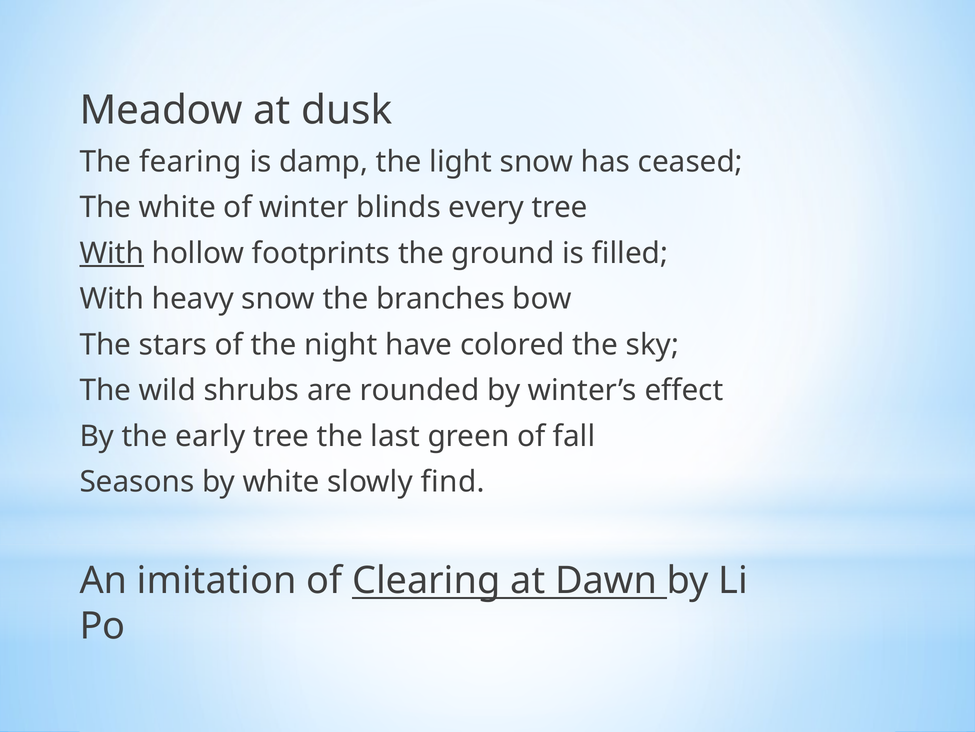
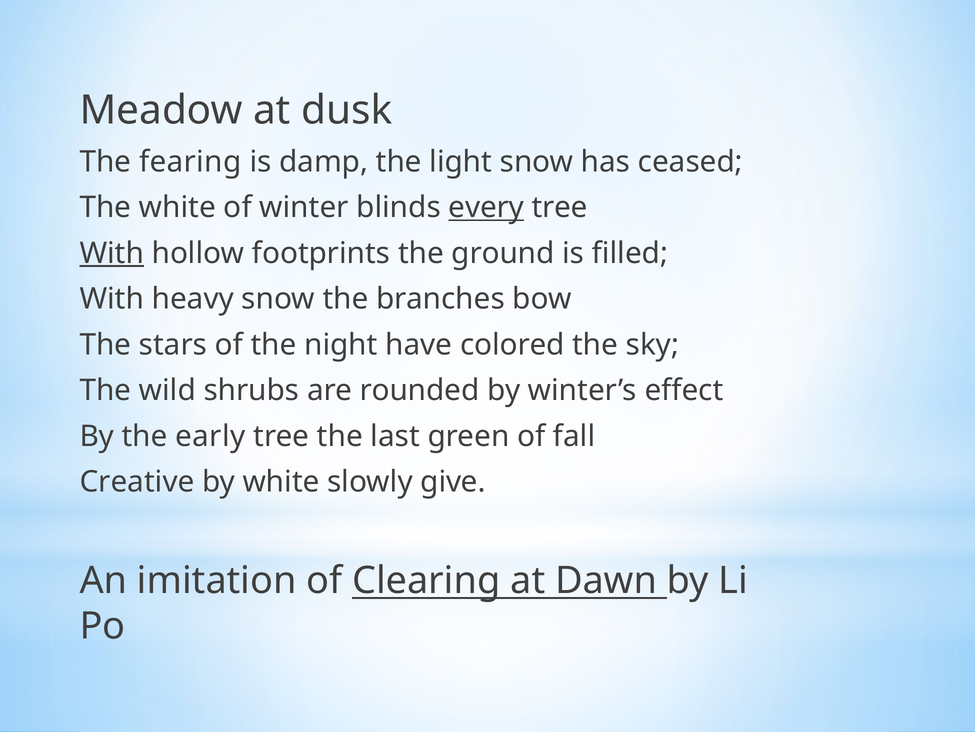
every underline: none -> present (486, 207)
Seasons: Seasons -> Creative (137, 482)
find: find -> give (453, 482)
